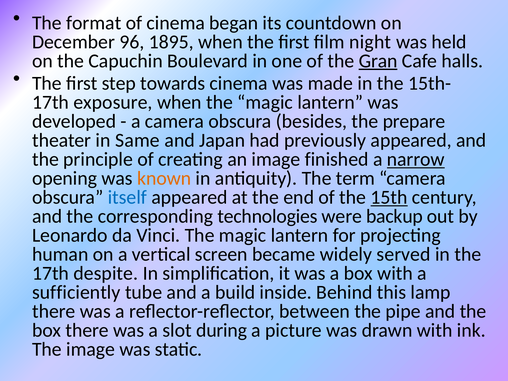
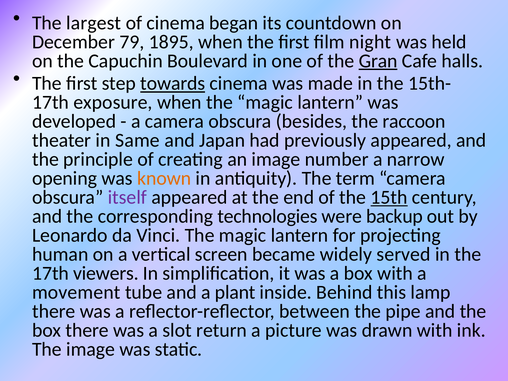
format: format -> largest (94, 23)
96: 96 -> 79 (132, 42)
towards underline: none -> present (173, 83)
prepare: prepare -> raccoon (414, 121)
finished: finished -> number (337, 159)
narrow underline: present -> none (416, 159)
itself colour: blue -> purple (127, 197)
despite: despite -> viewers (106, 273)
sufficiently: sufficiently -> movement (76, 292)
build: build -> plant (235, 292)
during: during -> return (222, 330)
